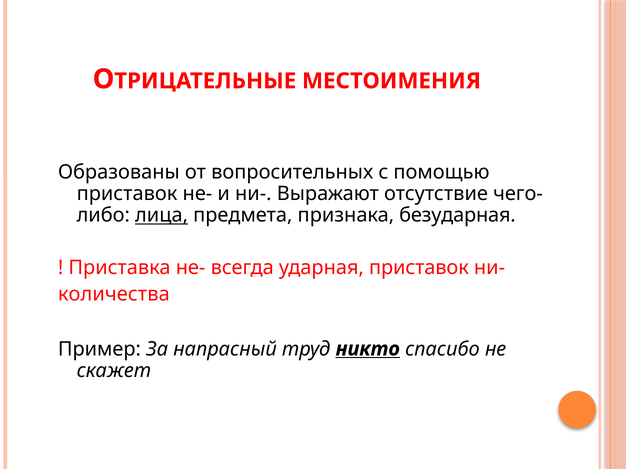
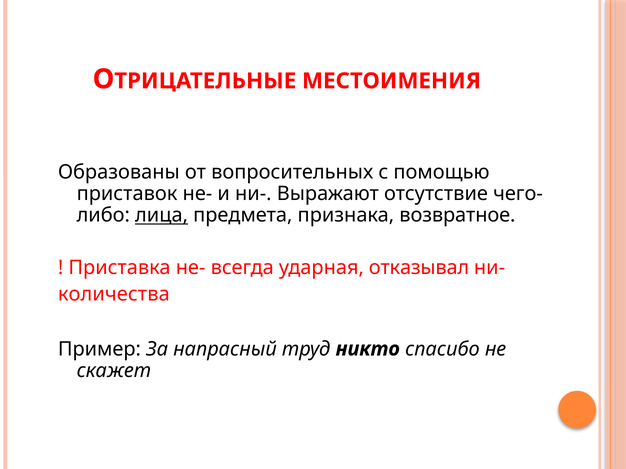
безударная: безударная -> возвратное (457, 216)
ударная приставок: приставок -> отказывал (419, 268)
никто underline: present -> none (368, 349)
